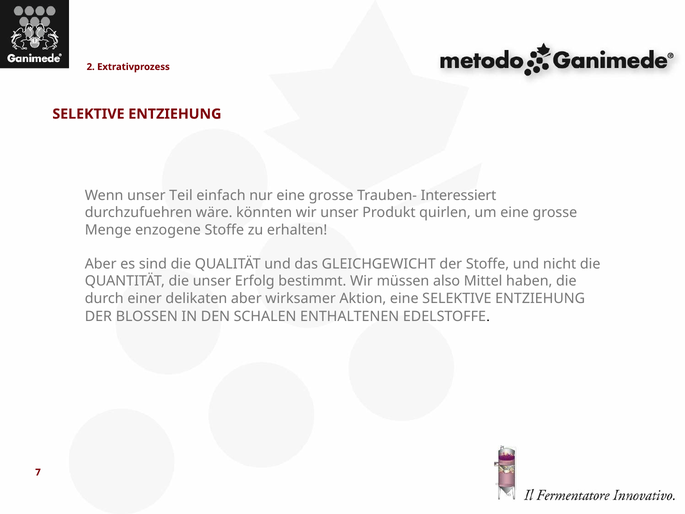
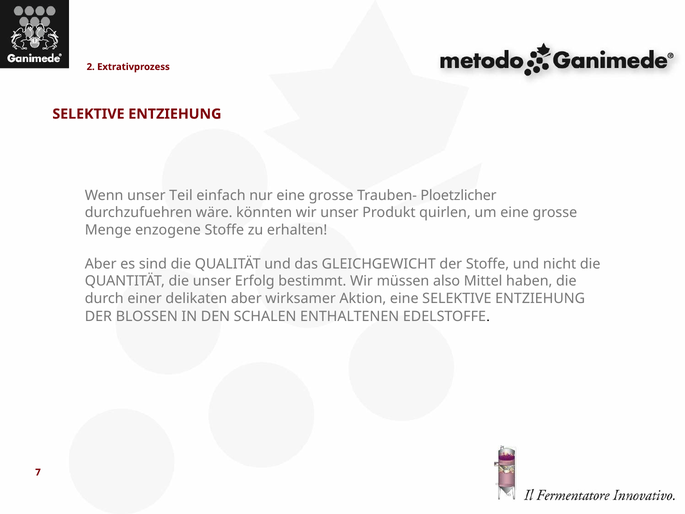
Interessiert: Interessiert -> Ploetzlicher (459, 195)
